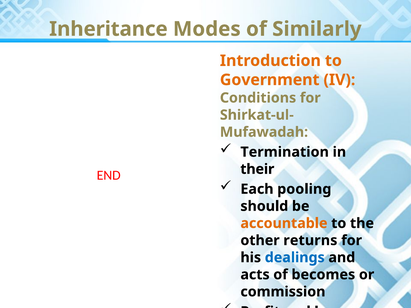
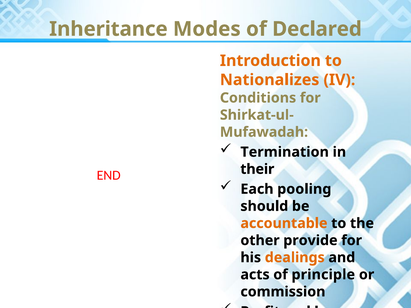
Similarly: Similarly -> Declared (317, 29)
Government: Government -> Nationalizes (270, 80)
returns: returns -> provide (310, 241)
dealings colour: blue -> orange (295, 258)
becomes: becomes -> principle (323, 275)
